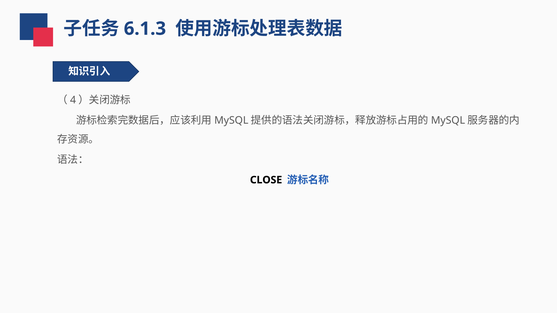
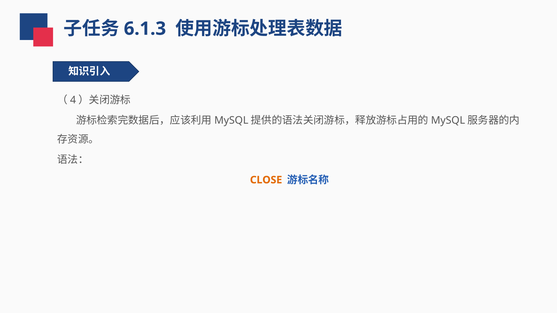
CLOSE colour: black -> orange (266, 180)
